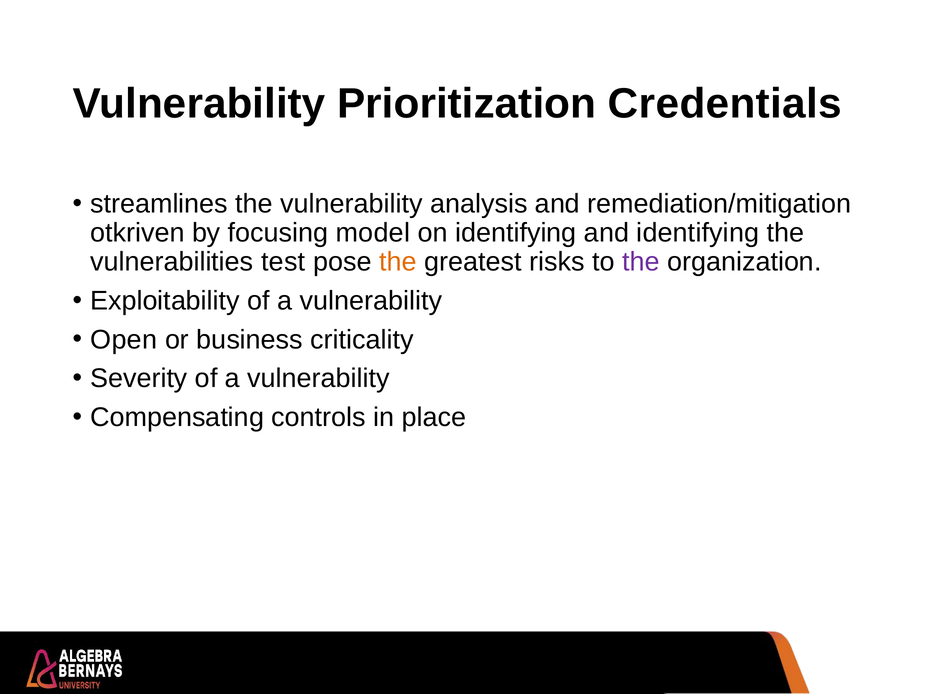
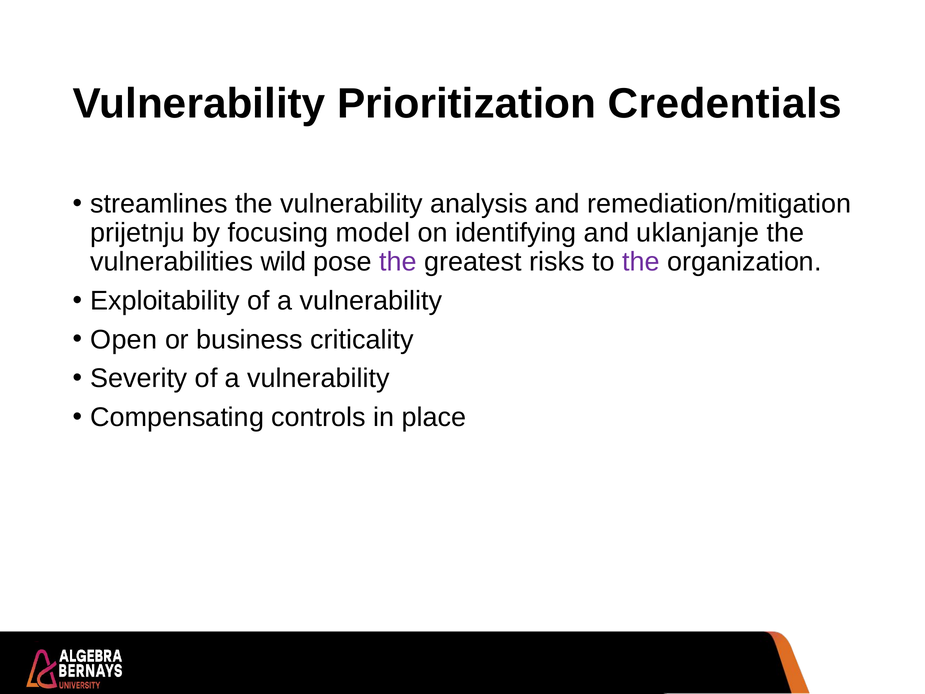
otkriven: otkriven -> prijetnju (137, 233)
and identifying: identifying -> uklanjanje (698, 233)
test: test -> wild (283, 262)
the colour: orange -> purple (398, 262)
